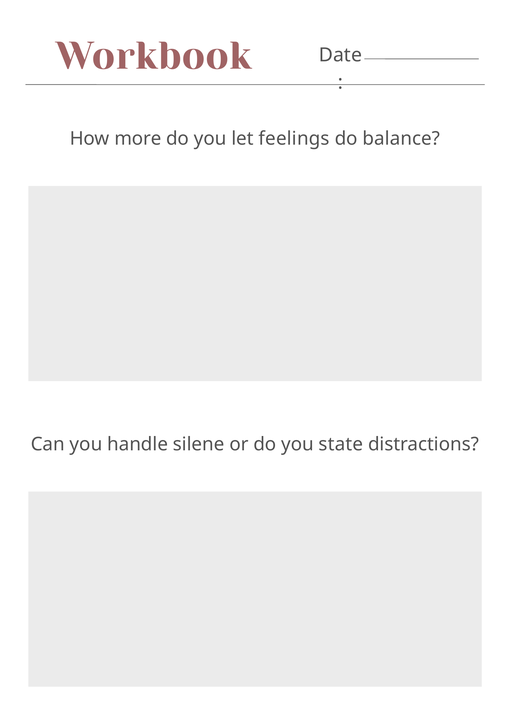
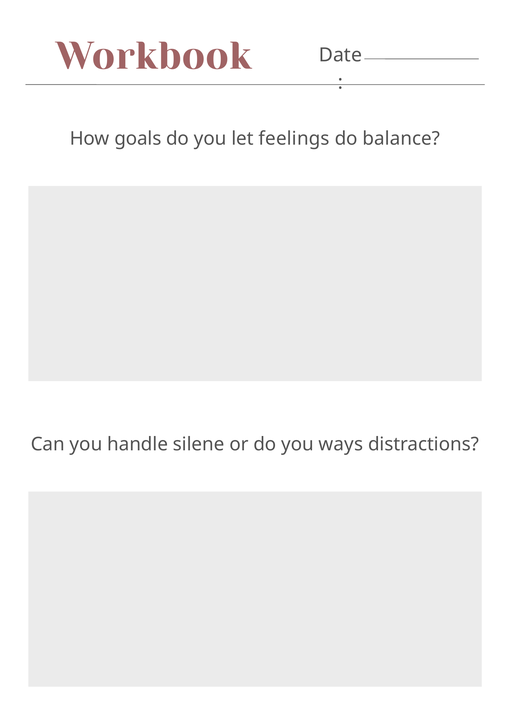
more: more -> goals (138, 139)
state: state -> ways (341, 444)
